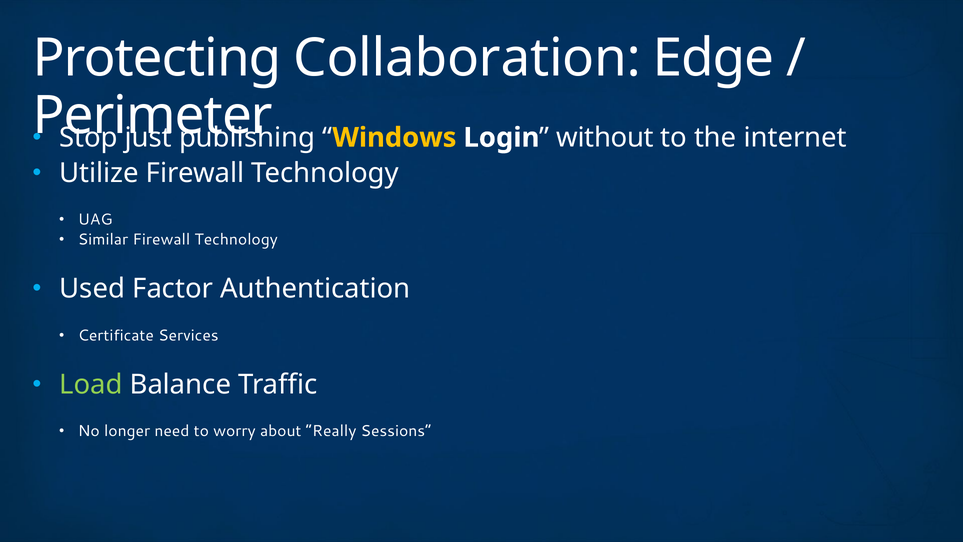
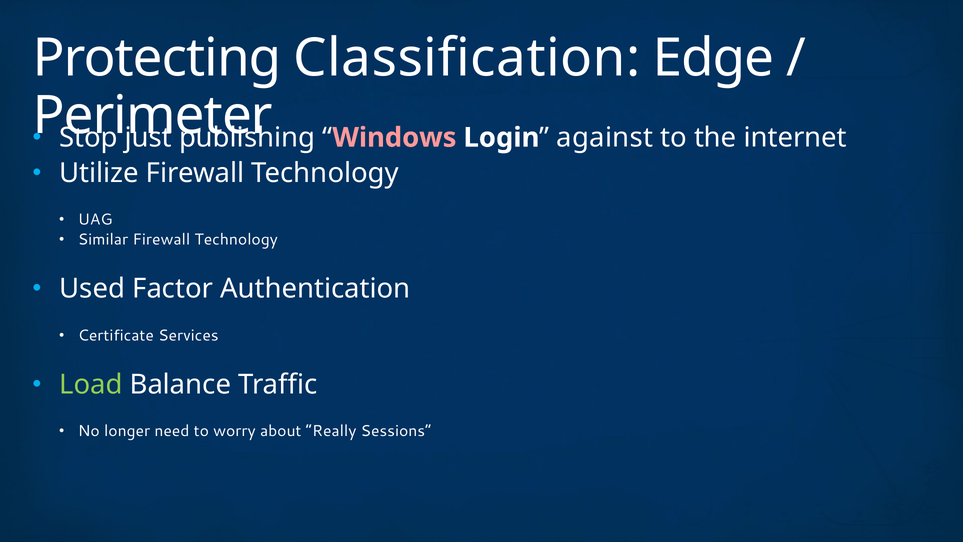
Collaboration: Collaboration -> Classification (467, 58)
Windows colour: yellow -> pink (394, 138)
without: without -> against (605, 138)
